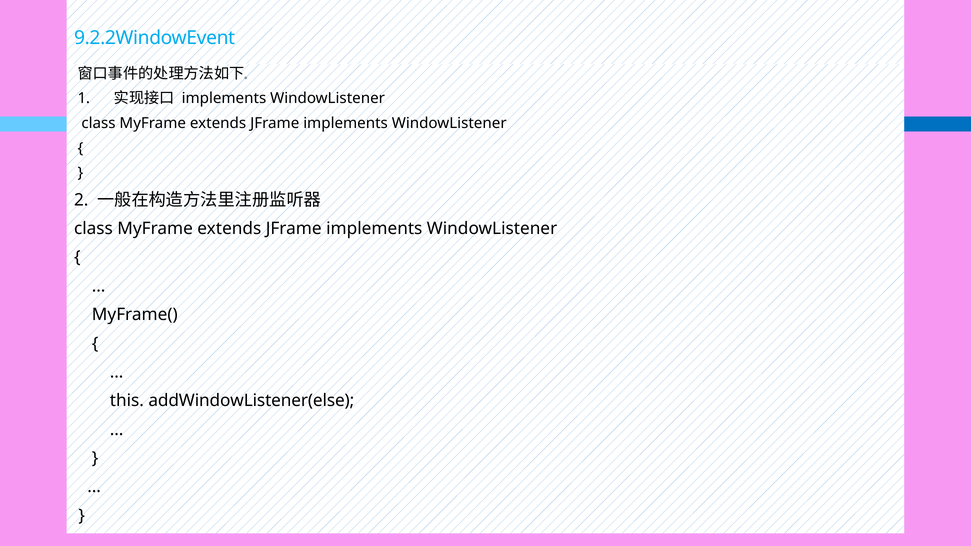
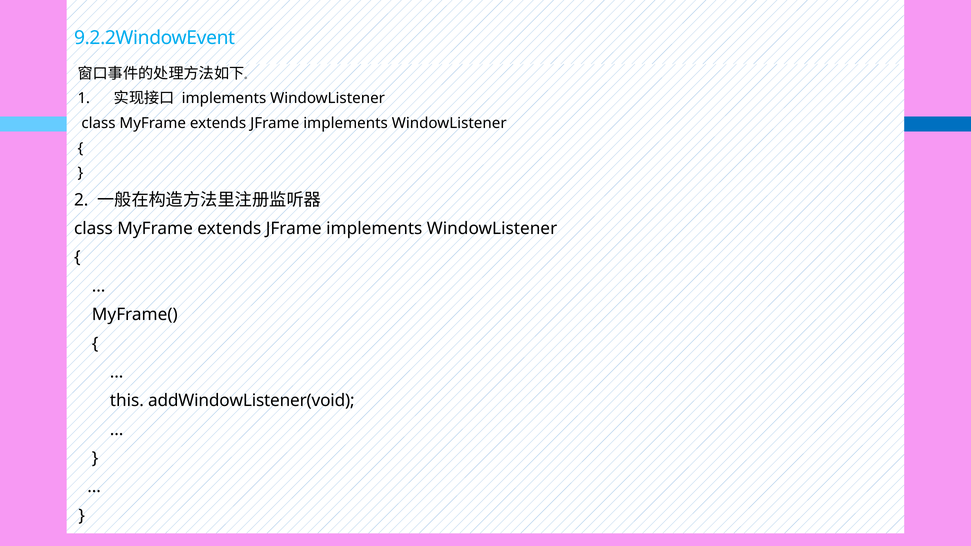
addWindowListener(else: addWindowListener(else -> addWindowListener(void (251, 401)
